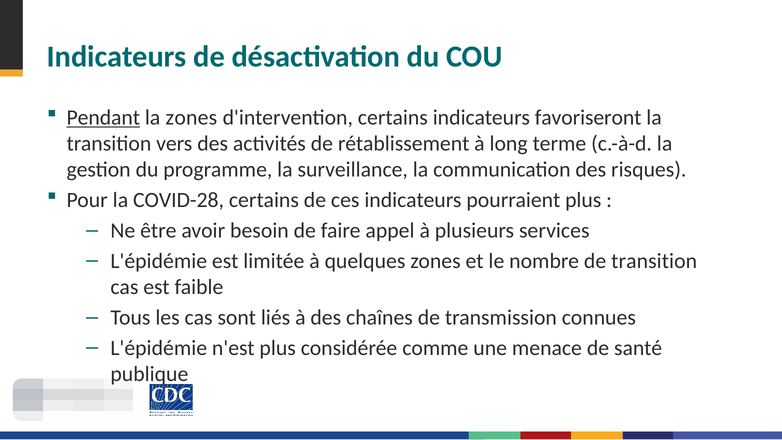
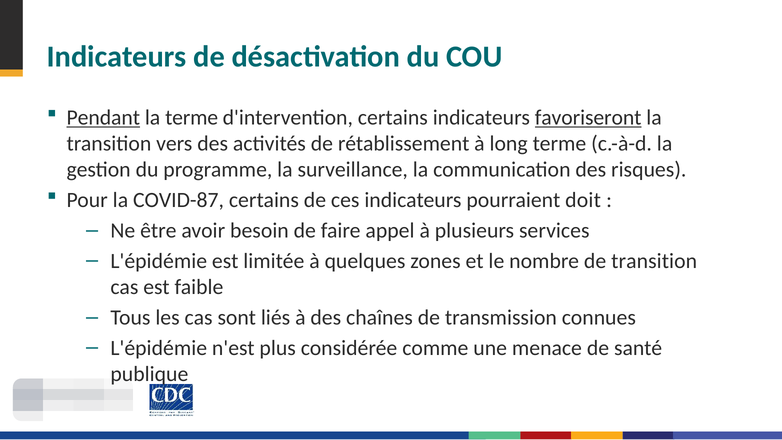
la zones: zones -> terme (192, 118)
favoriseront underline: none -> present (588, 118)
COVID-28: COVID-28 -> COVID-87 (178, 200)
pourraient plus: plus -> doit (583, 200)
